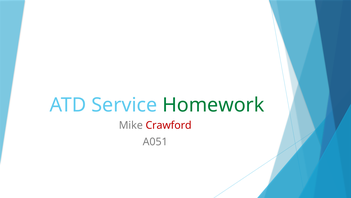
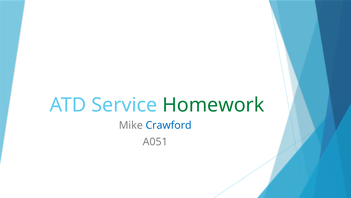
Crawford colour: red -> blue (169, 125)
